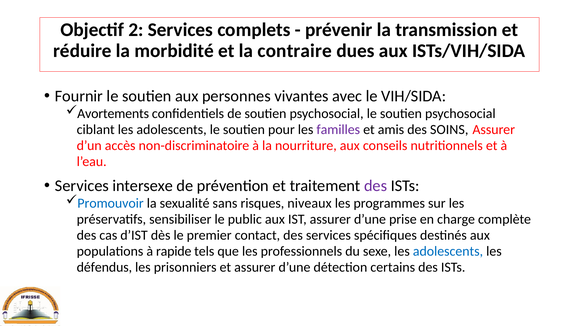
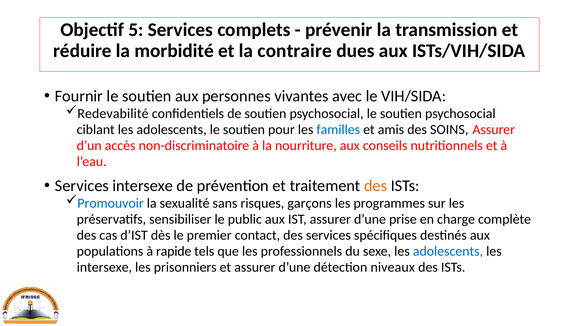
2: 2 -> 5 (136, 30)
Avortements: Avortements -> Redevabilité (113, 113)
familles colour: purple -> blue (338, 129)
des colour: purple -> orange (376, 186)
niveaux: niveaux -> garçons (310, 203)
défendus: défendus -> intersexe (104, 267)
certains: certains -> niveaux (393, 267)
